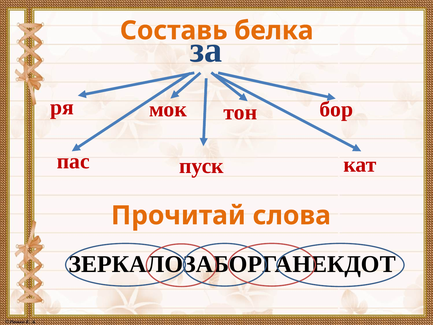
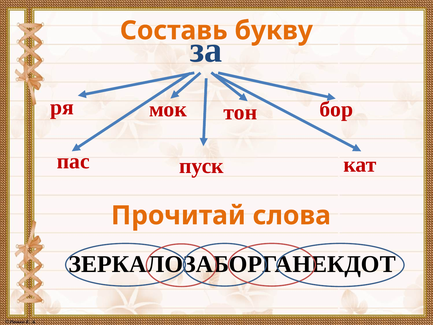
белка: белка -> букву (274, 31)
